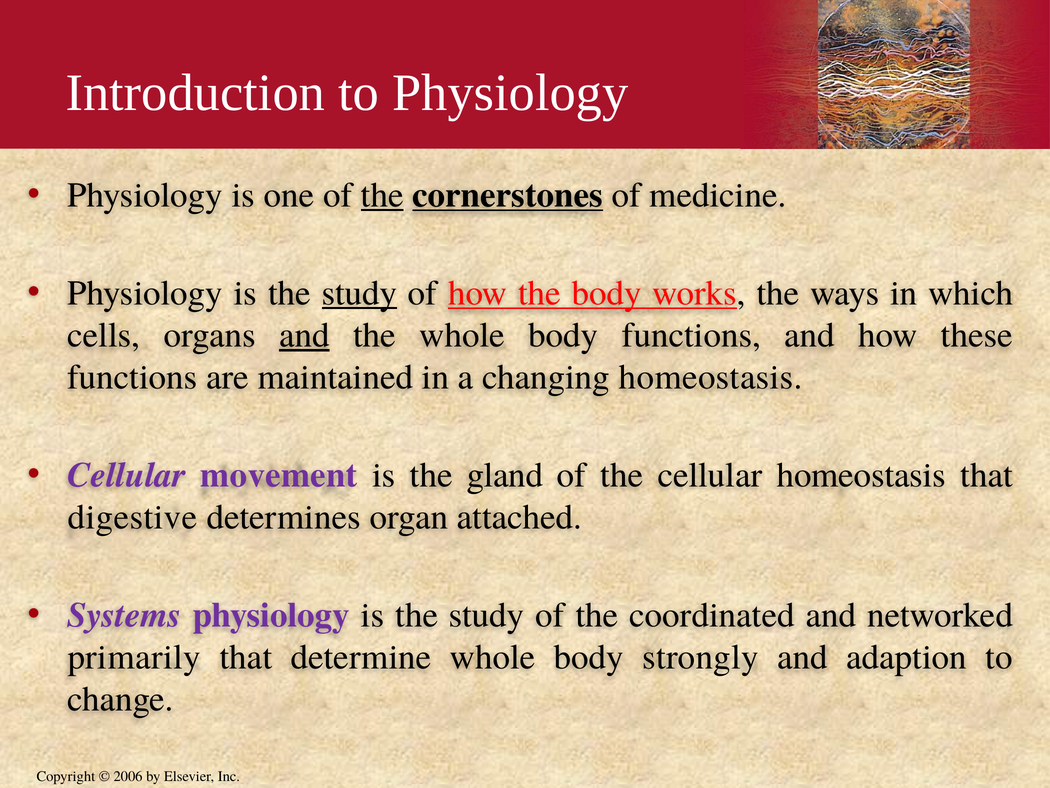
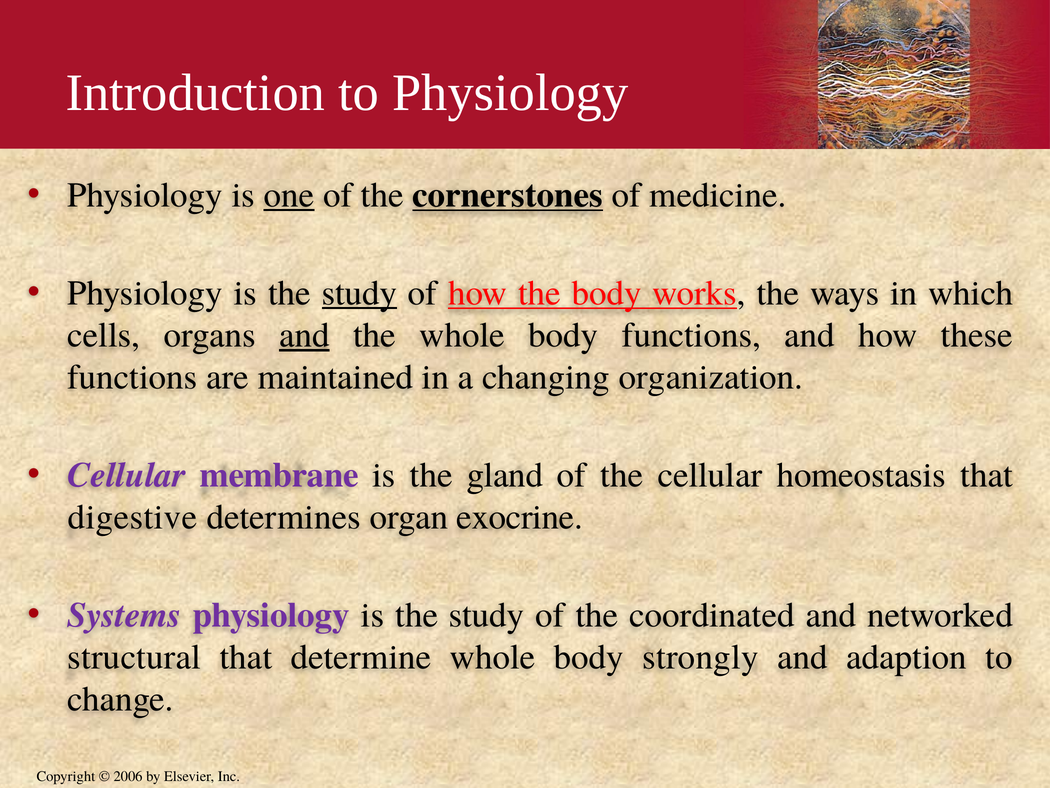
one underline: none -> present (289, 195)
the underline: present -> none (382, 195)
changing homeostasis: homeostasis -> organization (711, 377)
movement: movement -> membrane (279, 475)
attached: attached -> exocrine (520, 517)
primarily: primarily -> structural (134, 657)
